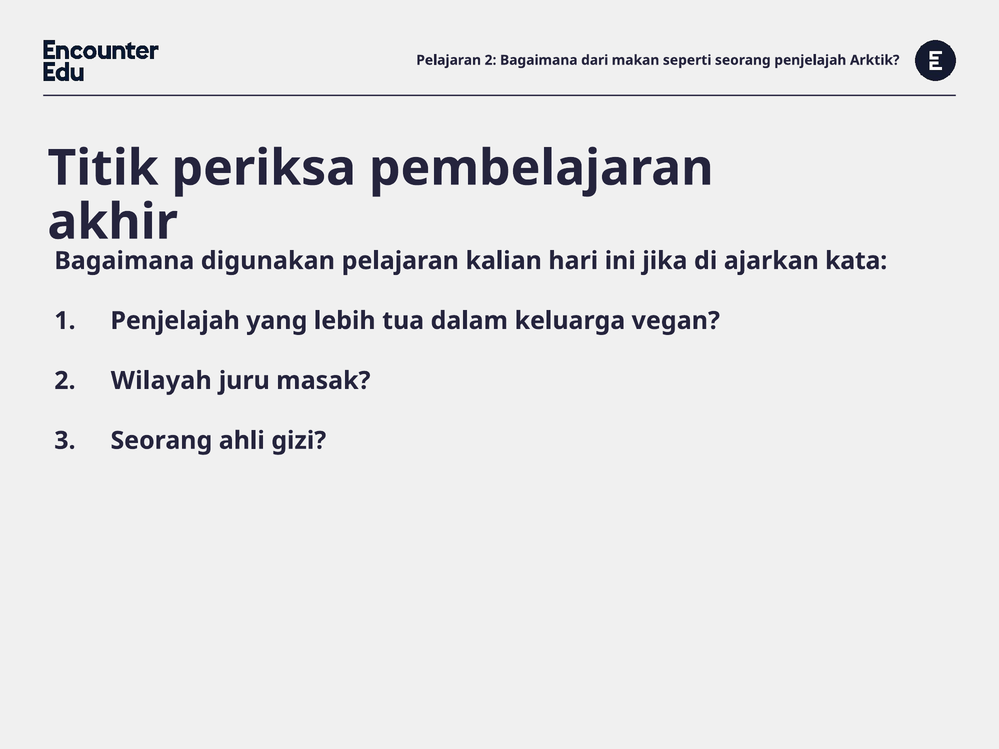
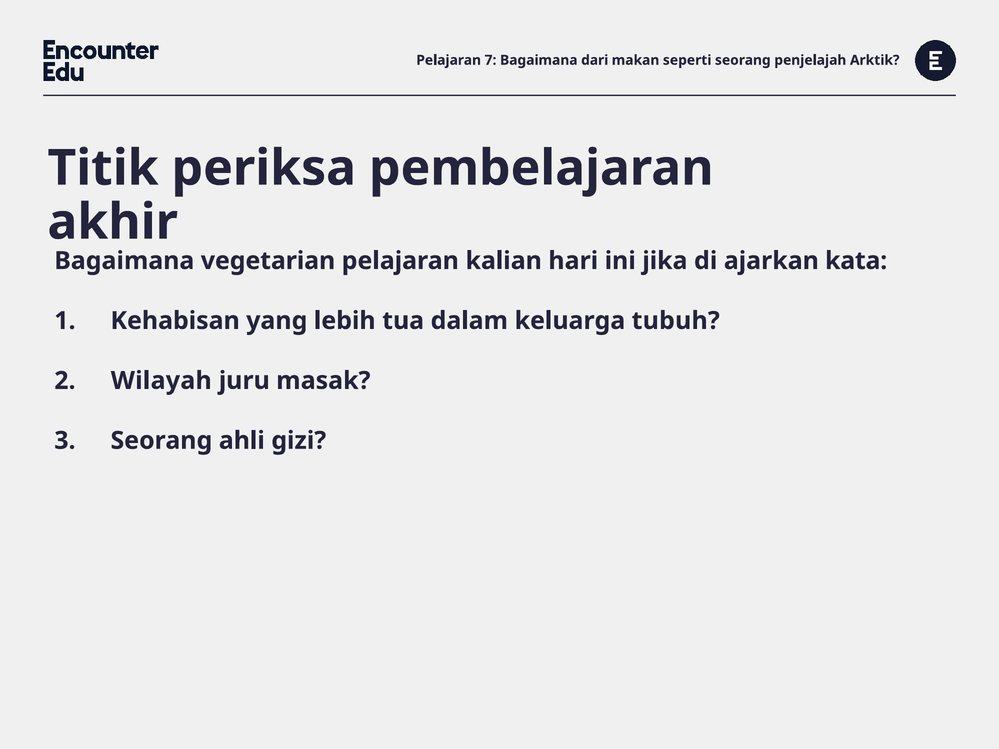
Pelajaran 2: 2 -> 7 (491, 60)
digunakan: digunakan -> vegetarian (268, 261)
Penjelajah: Penjelajah -> Kehabisan (175, 321)
vegan: vegan -> tubuh (676, 321)
